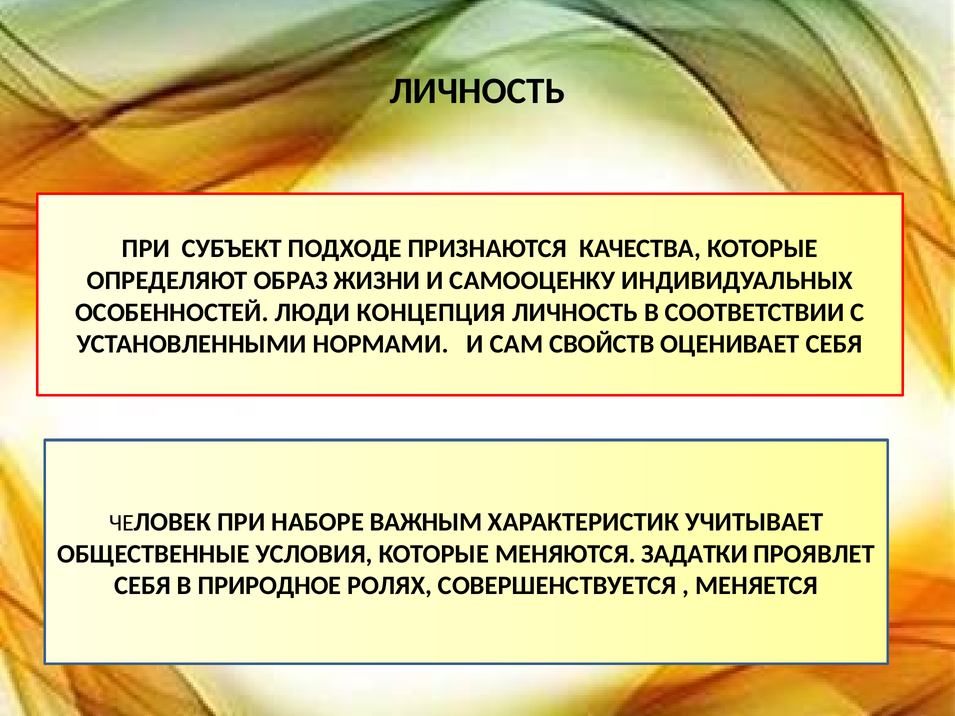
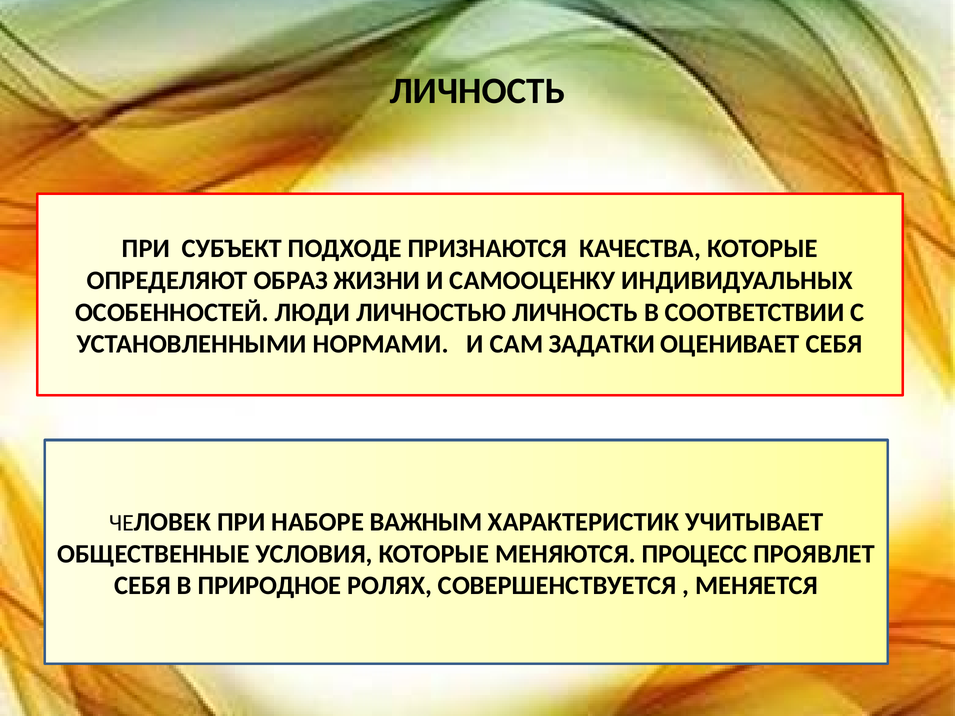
КОНЦЕПЦИЯ: КОНЦЕПЦИЯ -> ЛИЧНОСТЬЮ (431, 312)
СВОЙСТВ: СВОЙСТВ -> ЗАДАТКИ (602, 344)
ЗАДАТКИ: ЗАДАТКИ -> ПРОЦЕСС (695, 554)
